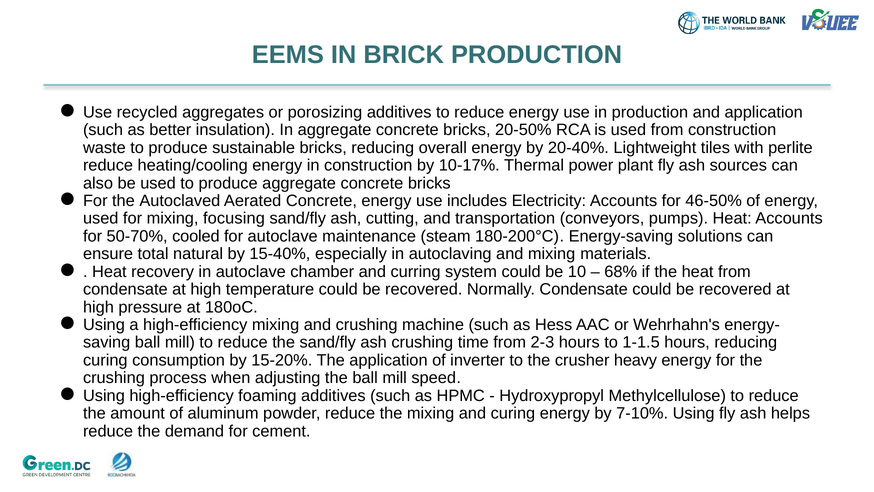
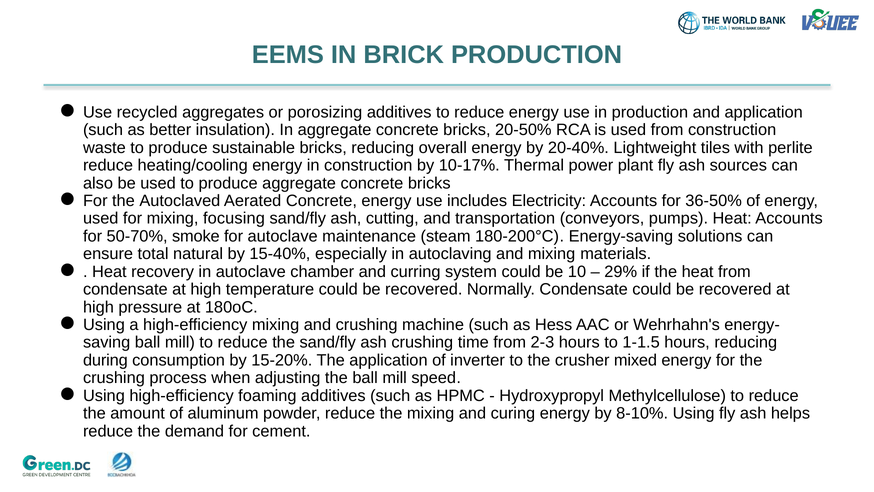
46-50%: 46-50% -> 36-50% (714, 201)
cooled: cooled -> smoke (196, 236)
68%: 68% -> 29% (621, 271)
curing: curing -> during (105, 360)
heavy: heavy -> mixed (636, 360)
7-10%: 7-10% -> 8-10% (642, 413)
